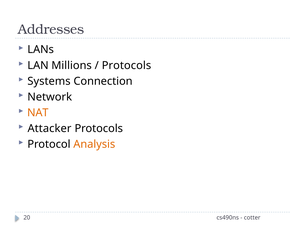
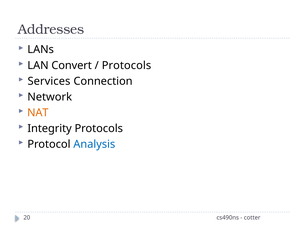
Millions: Millions -> Convert (72, 65)
Systems: Systems -> Services (49, 81)
Attacker: Attacker -> Integrity (50, 128)
Analysis colour: orange -> blue (94, 144)
